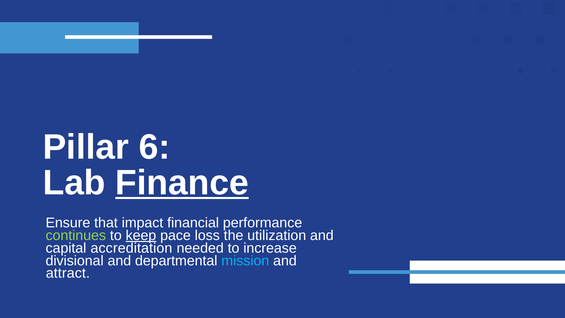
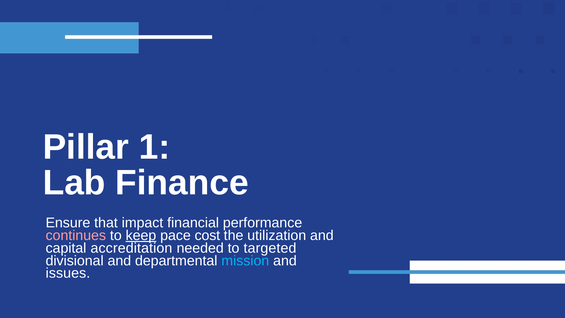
6: 6 -> 1 (154, 147)
Finance underline: present -> none (182, 183)
continues colour: light green -> pink (76, 235)
loss: loss -> cost (207, 235)
increase: increase -> targeted (270, 248)
attract: attract -> issues (68, 273)
